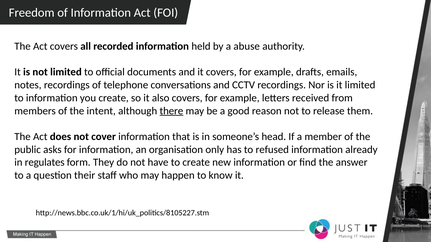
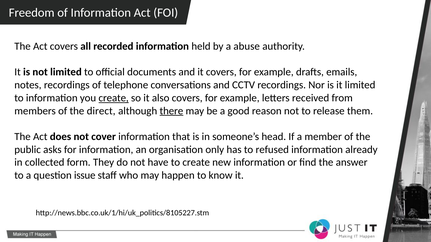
create underline: none -> present (114, 98)
intent: intent -> direct (101, 111)
regulates: regulates -> collected (45, 163)
their: their -> issue (85, 176)
